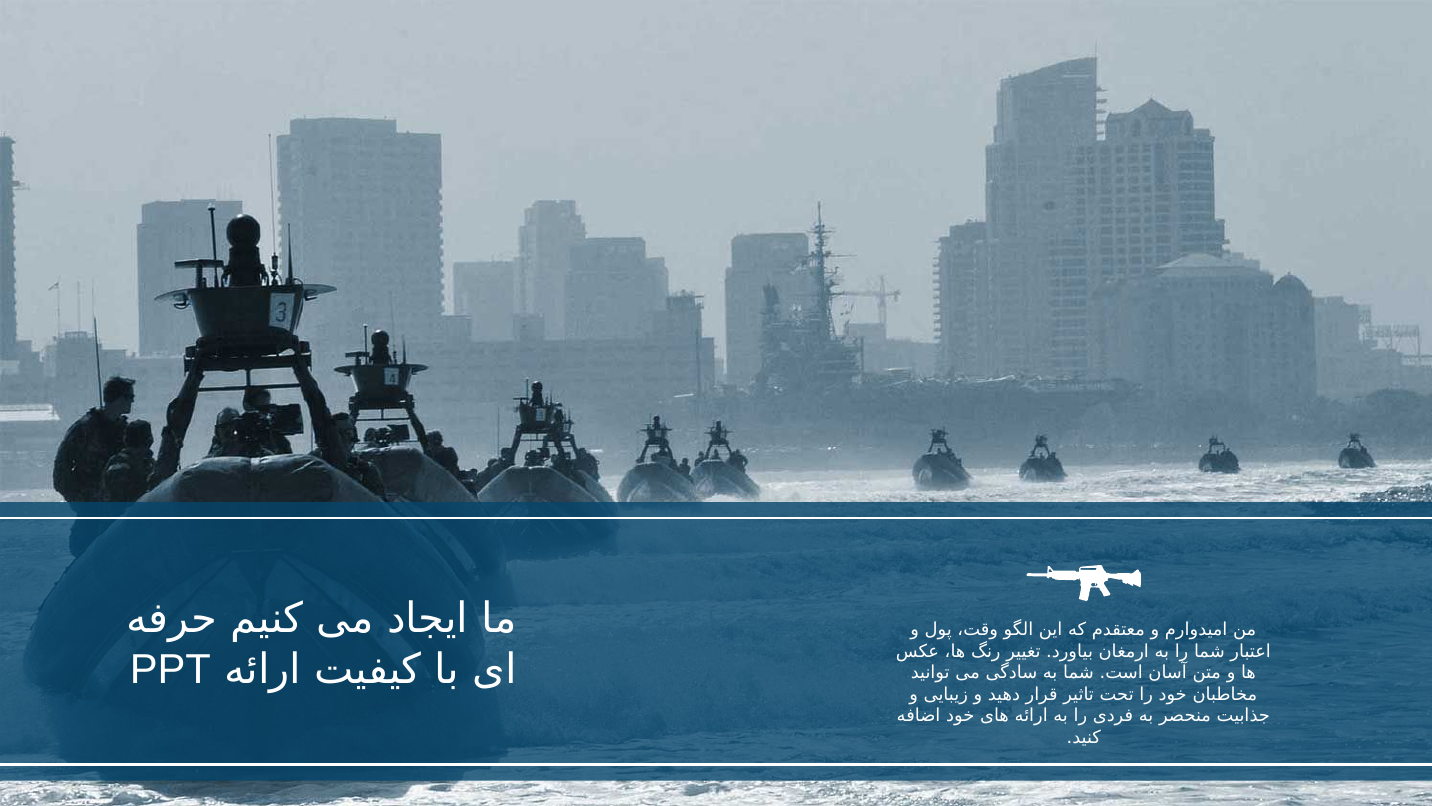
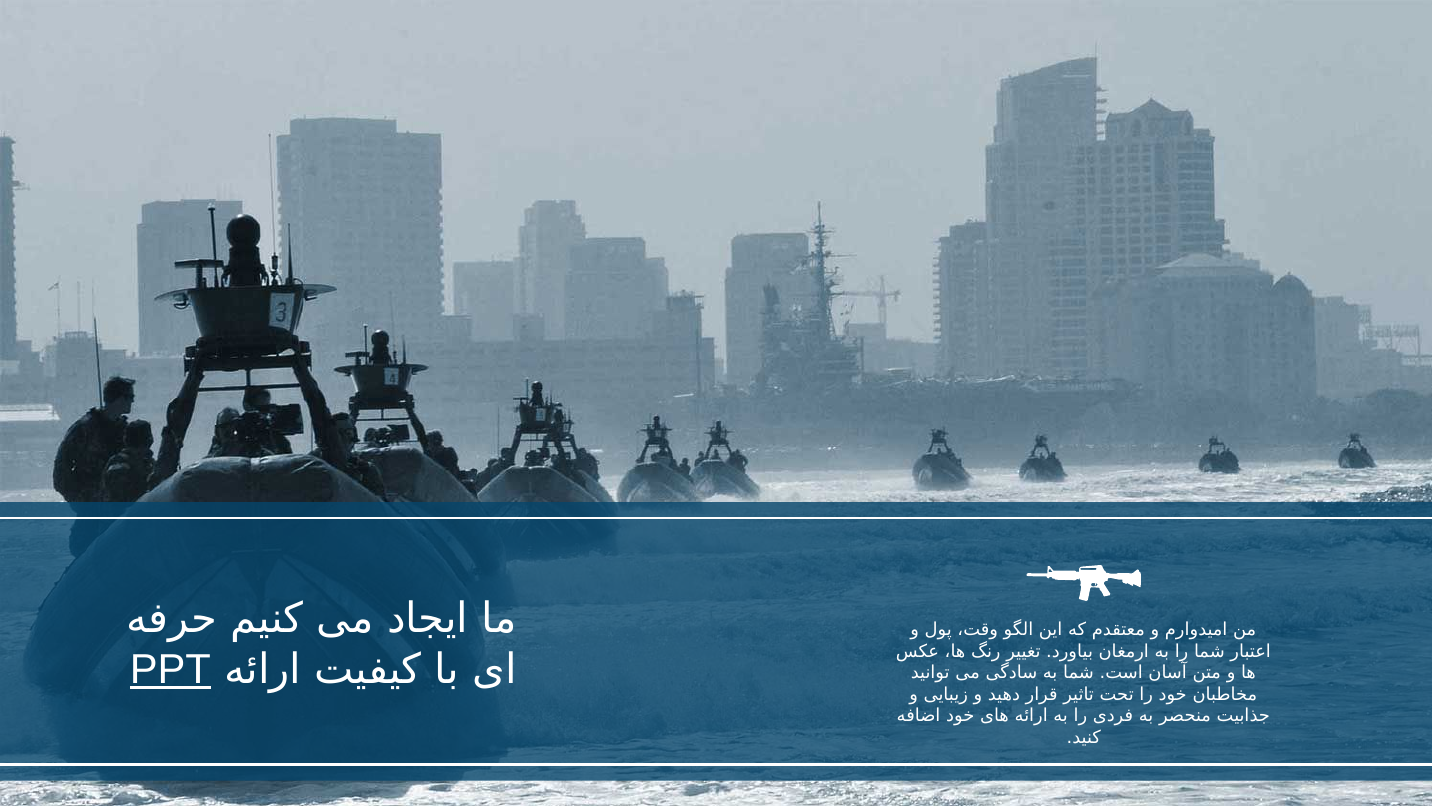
PPT underline: none -> present (170, 669)
